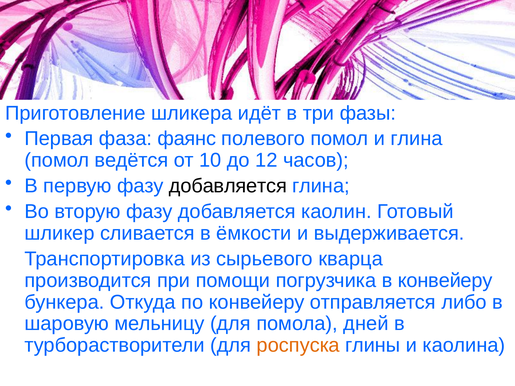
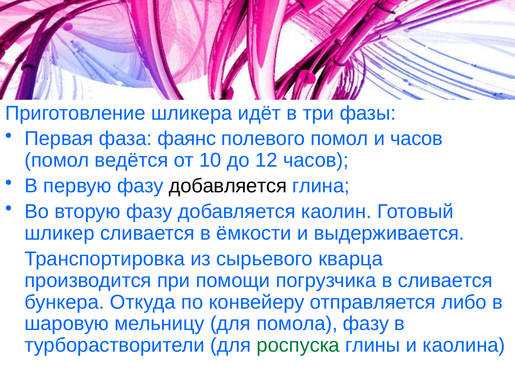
и глина: глина -> часов (417, 139)
в конвейеру: конвейеру -> сливается (445, 281)
помола дней: дней -> фазу (366, 324)
роспуска colour: orange -> green (298, 346)
